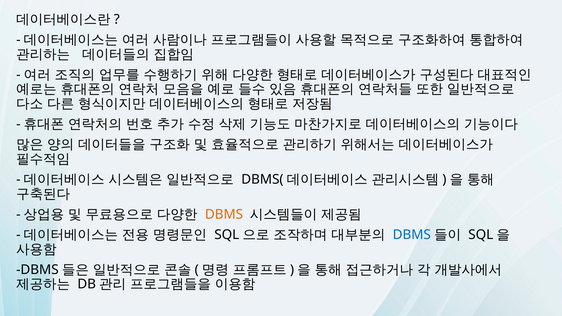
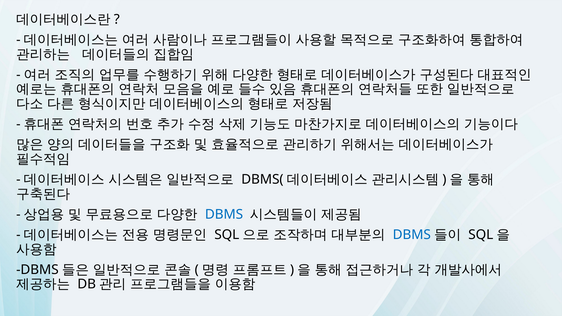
DBMS colour: orange -> blue (224, 214)
